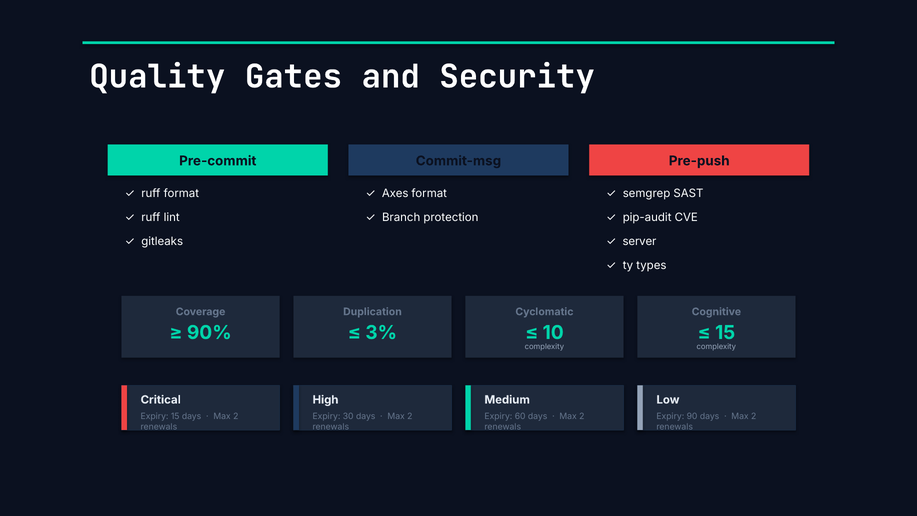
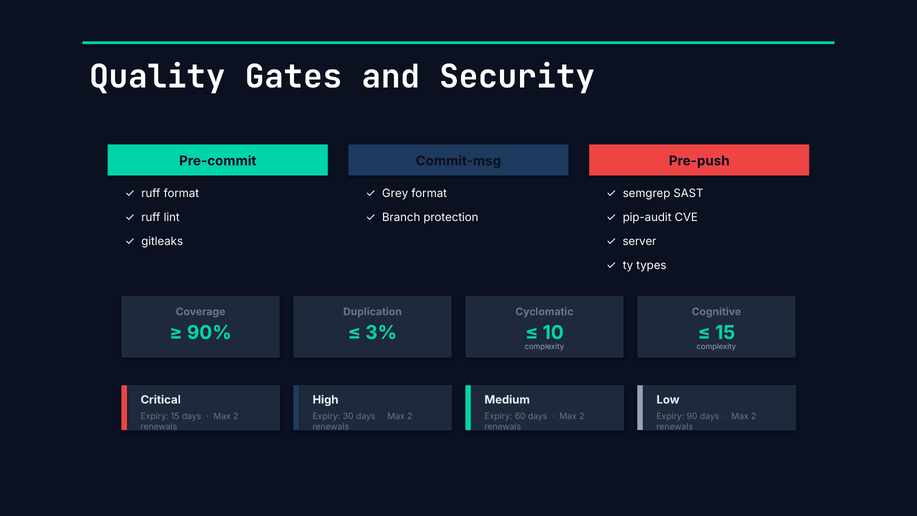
Axes: Axes -> Grey (395, 193)
